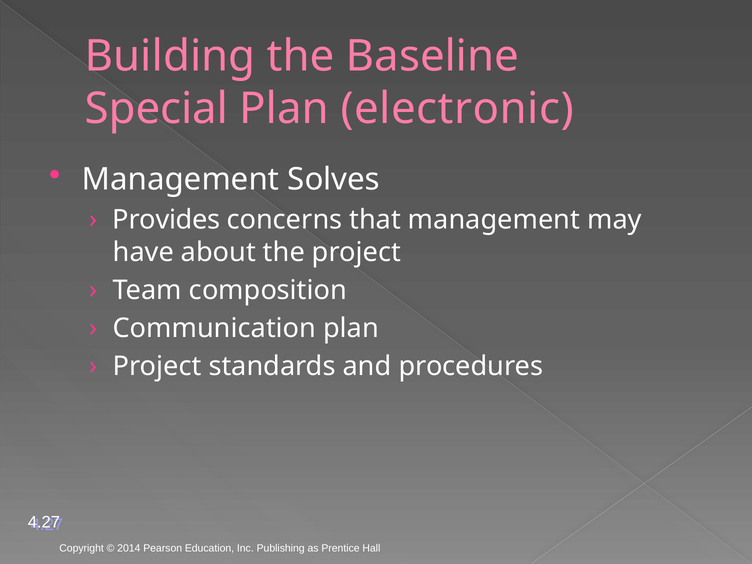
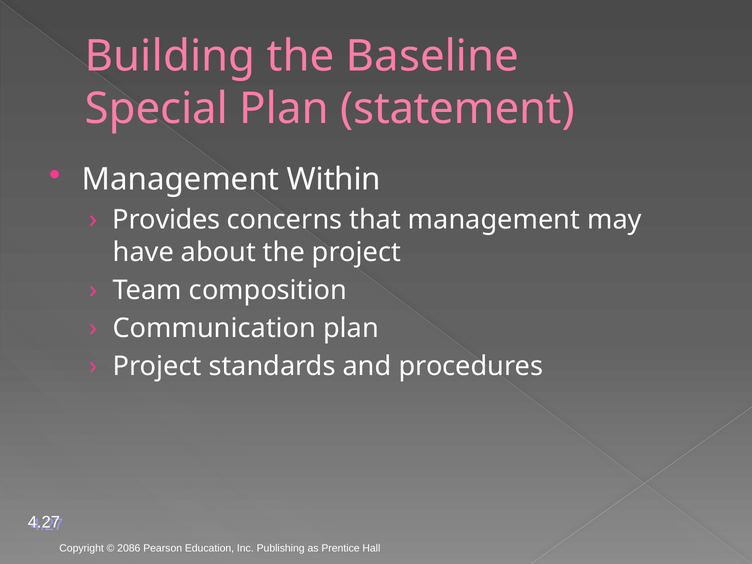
electronic: electronic -> statement (458, 109)
Solves: Solves -> Within (334, 180)
2014: 2014 -> 2086 (129, 548)
